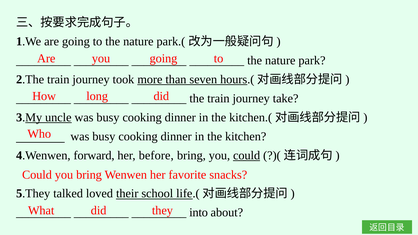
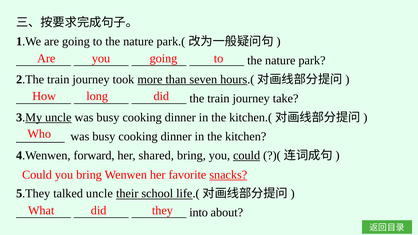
before: before -> shared (156, 156)
snacks underline: none -> present (228, 175)
talked loved: loved -> uncle (99, 194)
